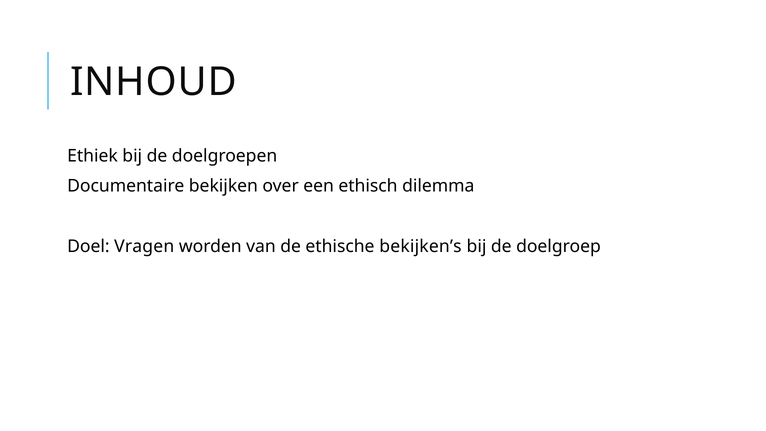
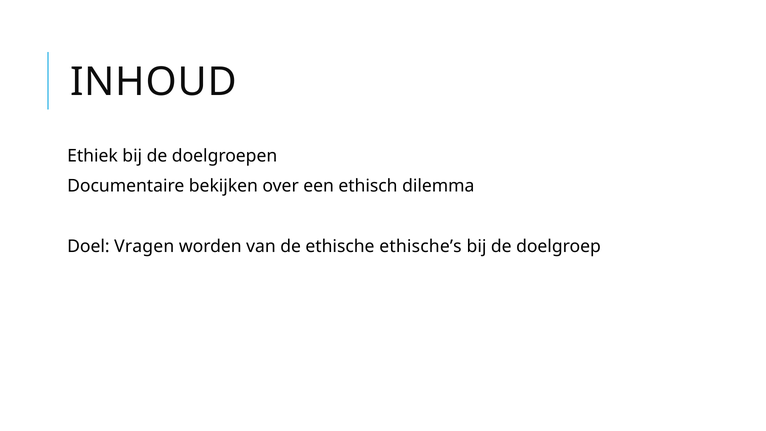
bekijken’s: bekijken’s -> ethische’s (420, 246)
